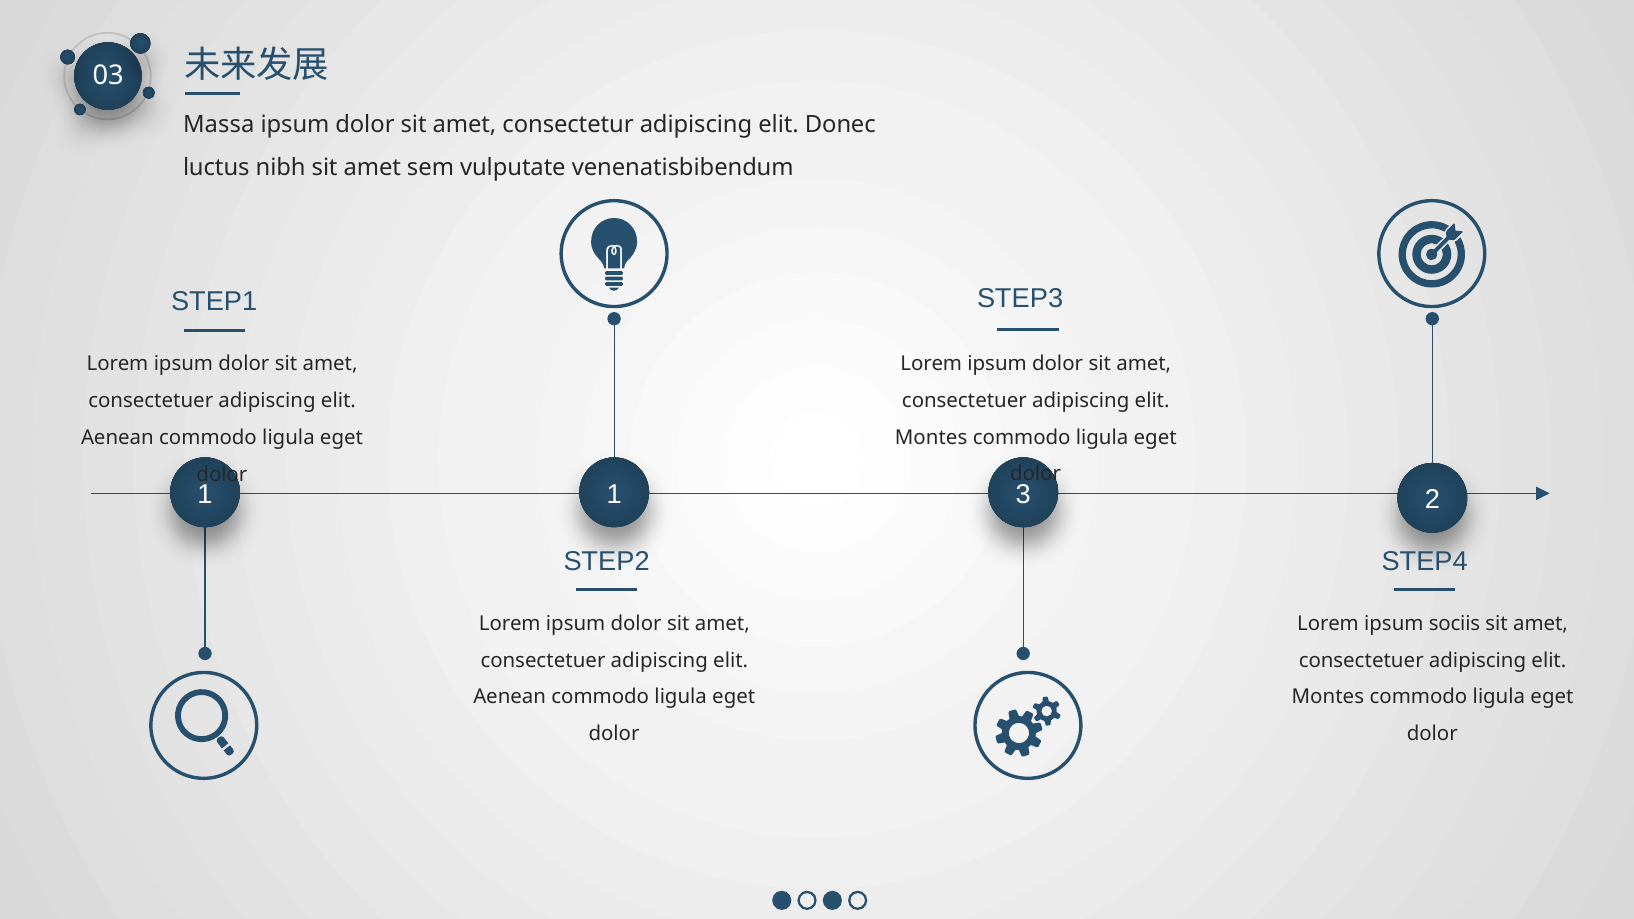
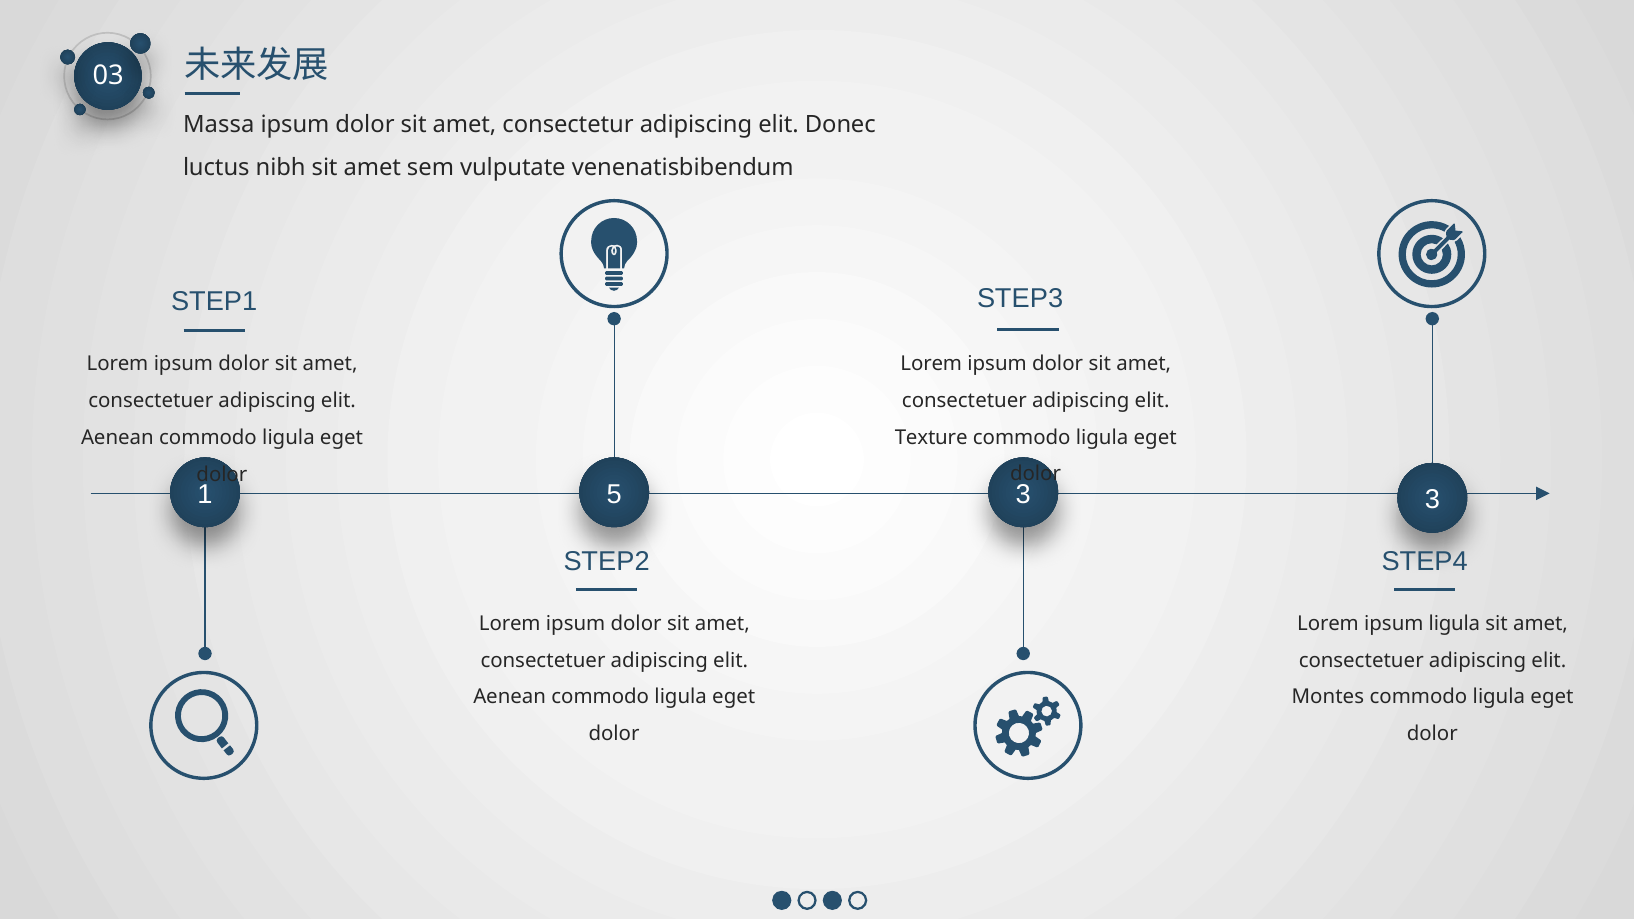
Montes: Montes -> Texture (931, 437)
1 1: 1 -> 5 (614, 494)
3 2: 2 -> 3 (1432, 500)
ipsum sociis: sociis -> ligula (1454, 624)
